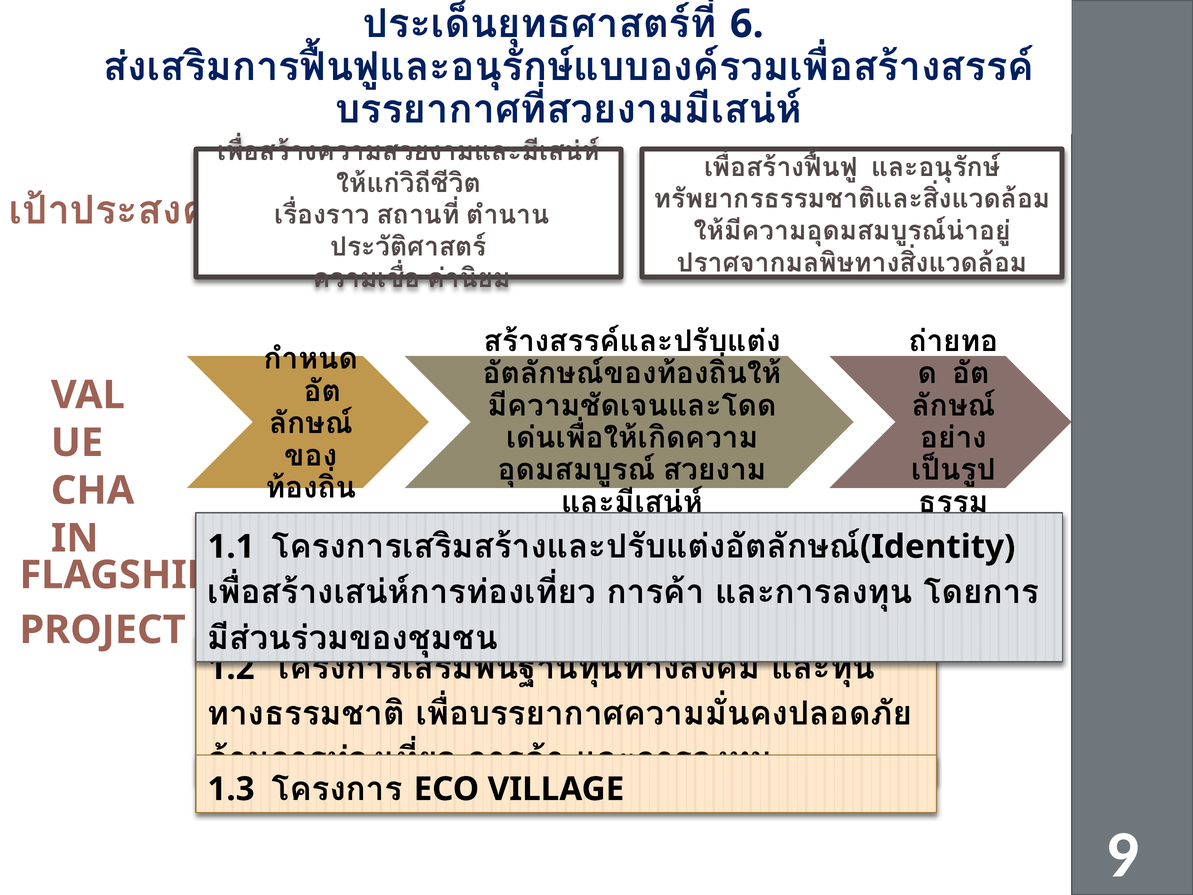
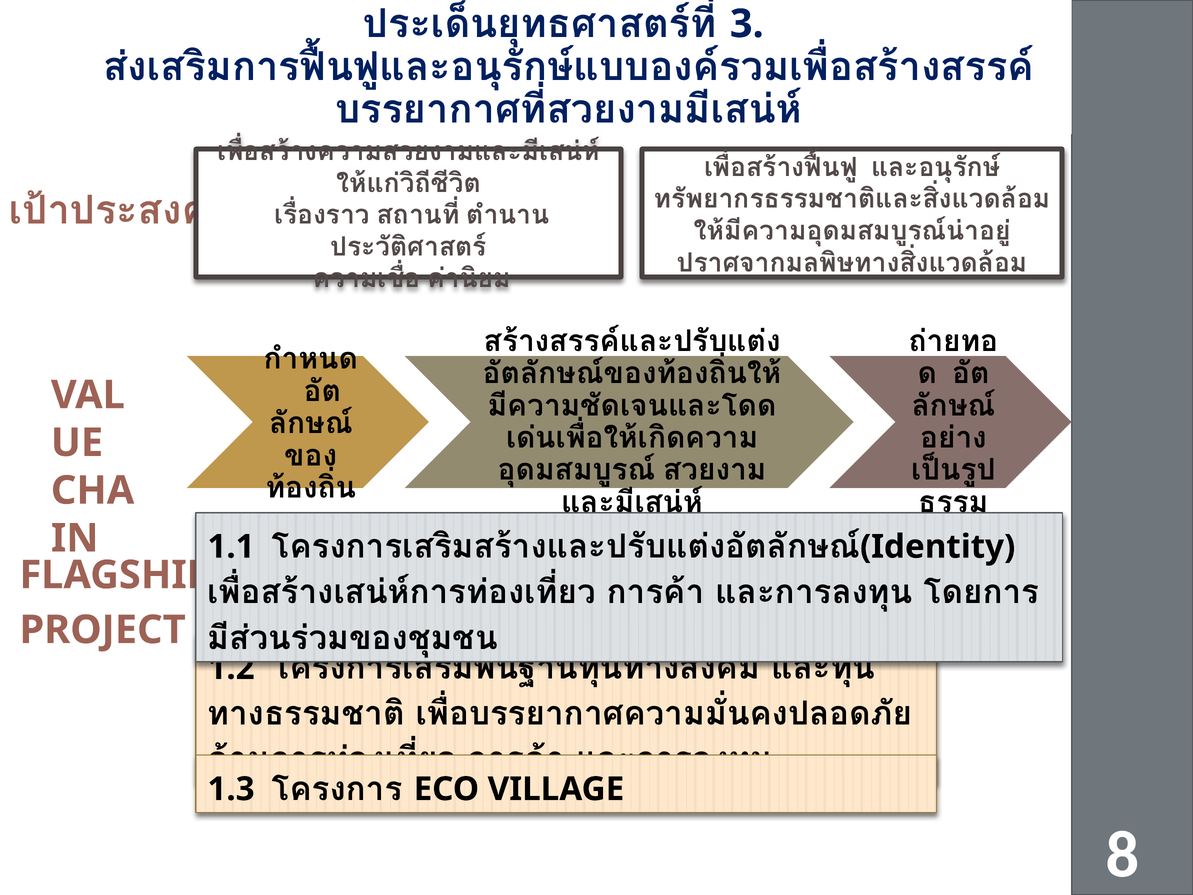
6: 6 -> 3 (747, 24)
9: 9 -> 8 (1122, 855)
